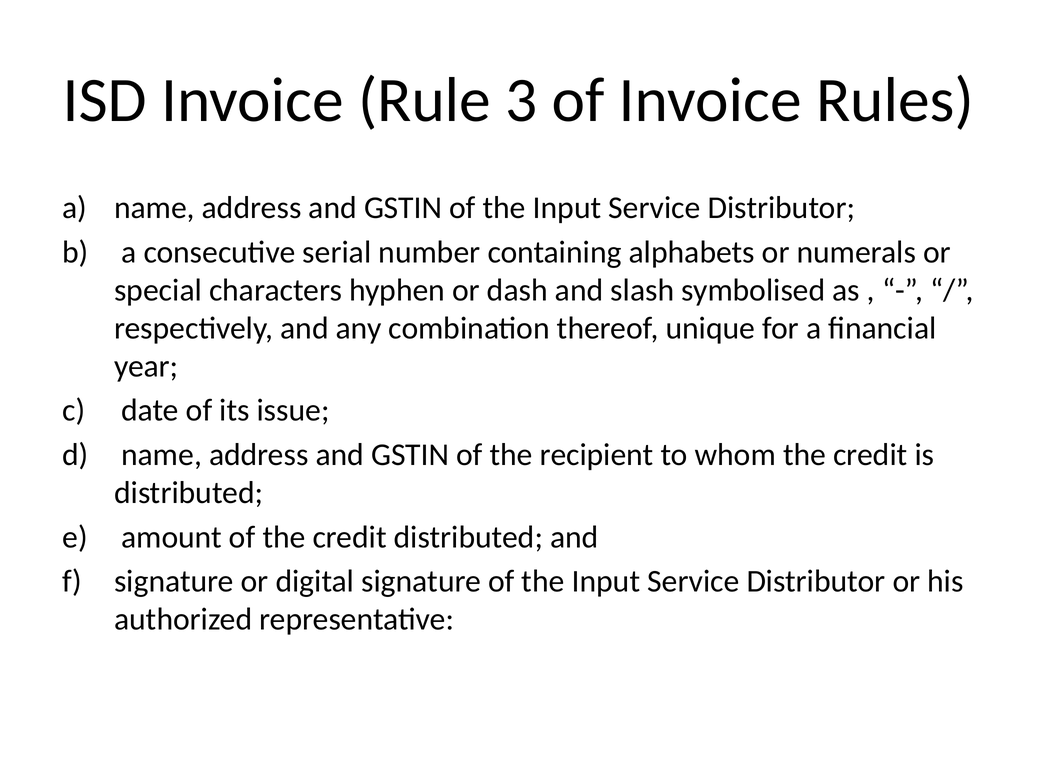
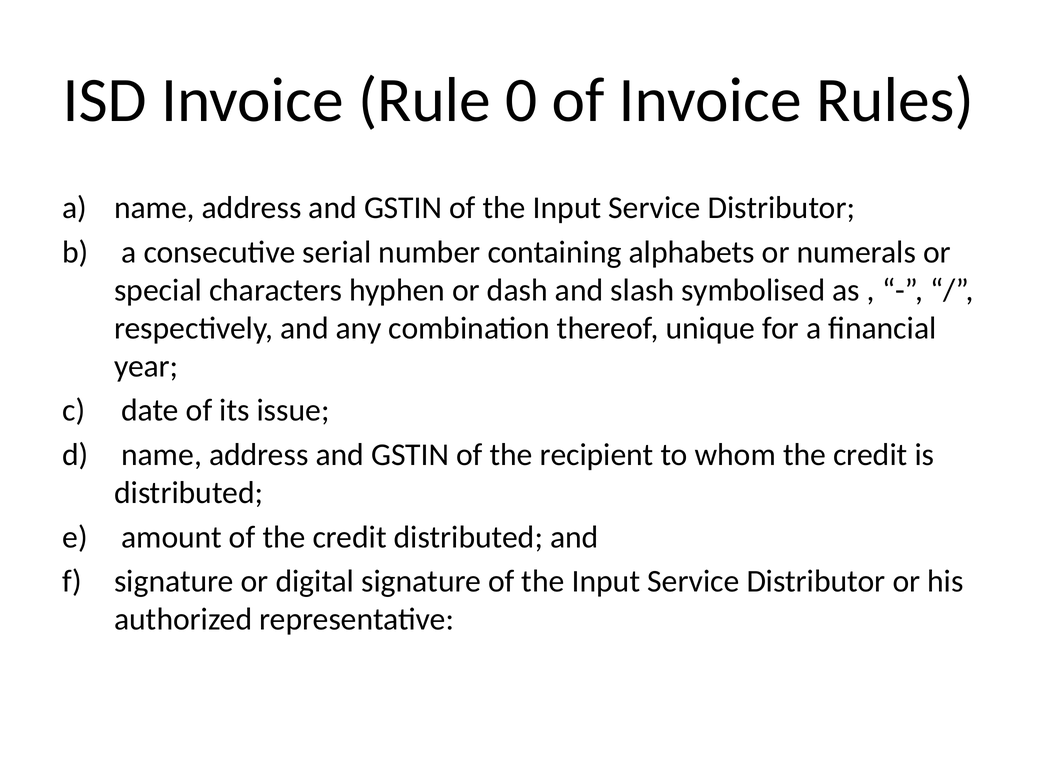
3: 3 -> 0 (521, 100)
